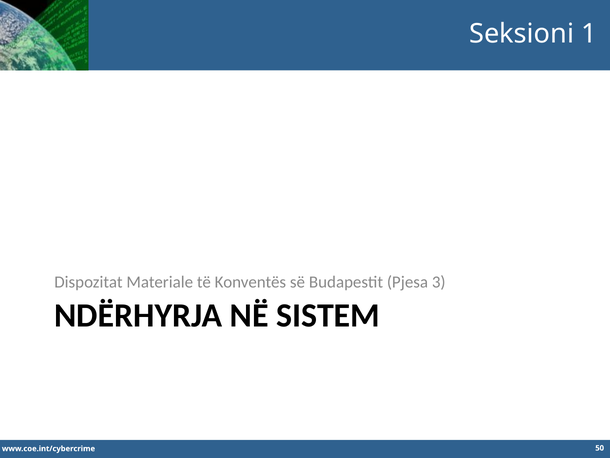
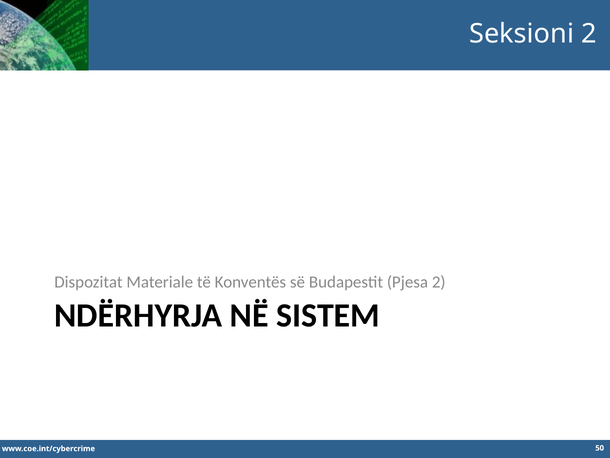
Seksioni 1: 1 -> 2 (589, 34)
Pjesa 3: 3 -> 2 (439, 282)
